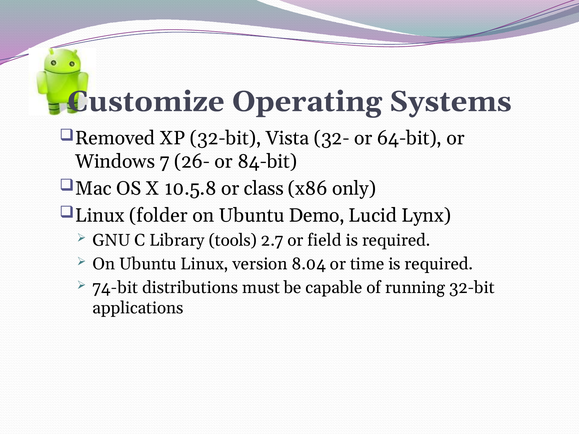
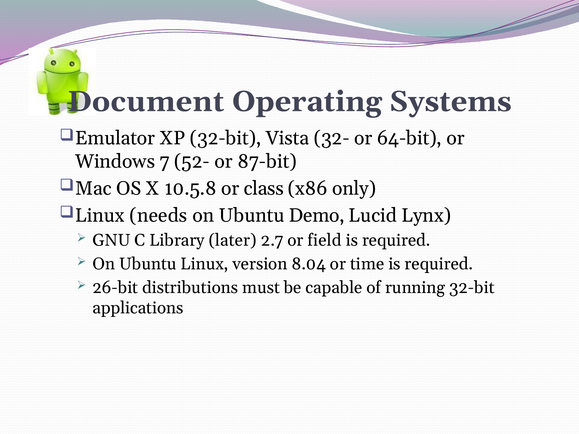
Customize: Customize -> Document (146, 102)
Removed: Removed -> Emulator (115, 138)
26-: 26- -> 52- (192, 161)
84-bit: 84-bit -> 87-bit (267, 161)
folder: folder -> needs (158, 216)
tools: tools -> later (233, 240)
74-bit: 74-bit -> 26-bit (115, 288)
